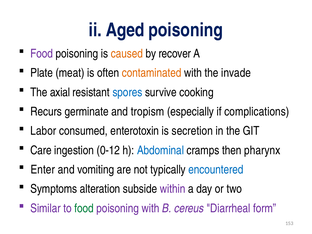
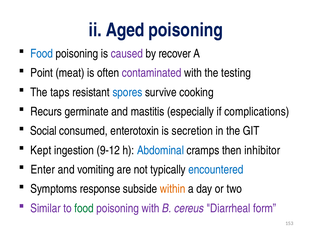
Food colour: purple -> blue (42, 54)
caused colour: orange -> purple (127, 54)
Plate: Plate -> Point (42, 73)
contaminated colour: orange -> purple (152, 73)
invade: invade -> testing (236, 73)
axial: axial -> taps (60, 92)
tropism: tropism -> mastitis (148, 112)
Labor: Labor -> Social (43, 131)
Care: Care -> Kept (41, 150)
0-12: 0-12 -> 9-12 (108, 150)
pharynx: pharynx -> inhibitor (262, 150)
alteration: alteration -> response (100, 189)
within colour: purple -> orange (173, 189)
